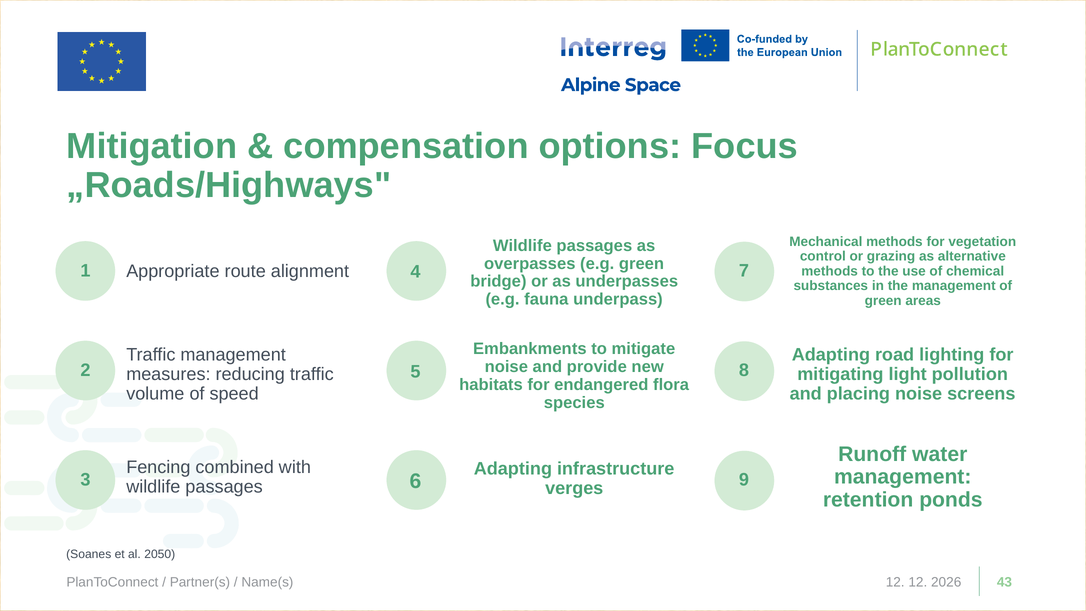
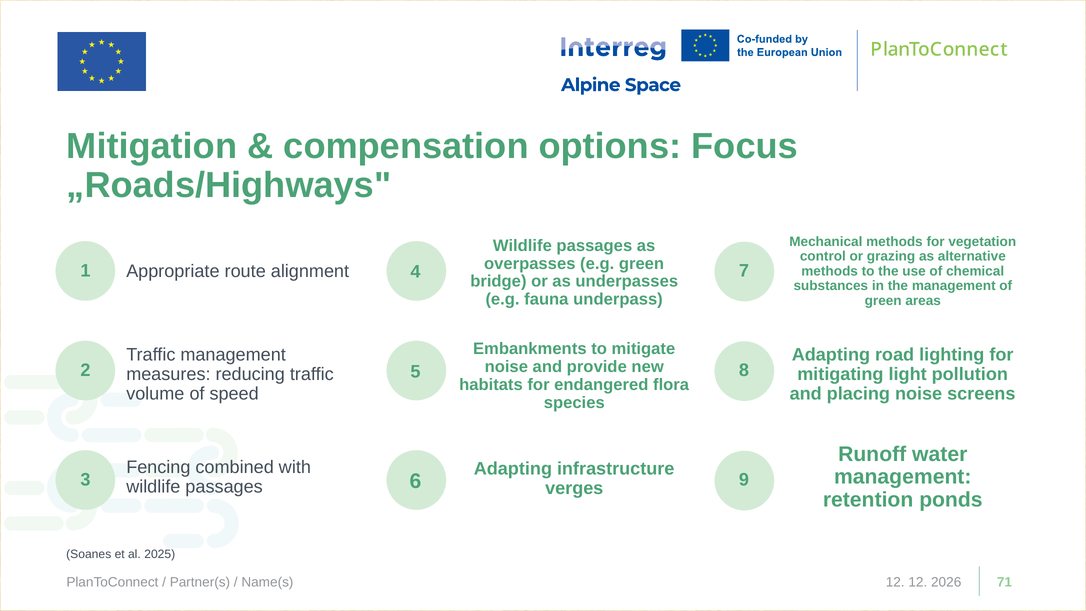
2050: 2050 -> 2025 (160, 554)
43: 43 -> 71 (1005, 582)
